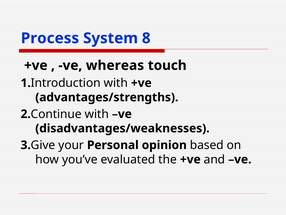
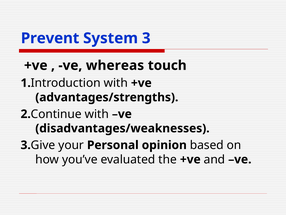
Process: Process -> Prevent (50, 38)
System 8: 8 -> 3 (146, 38)
